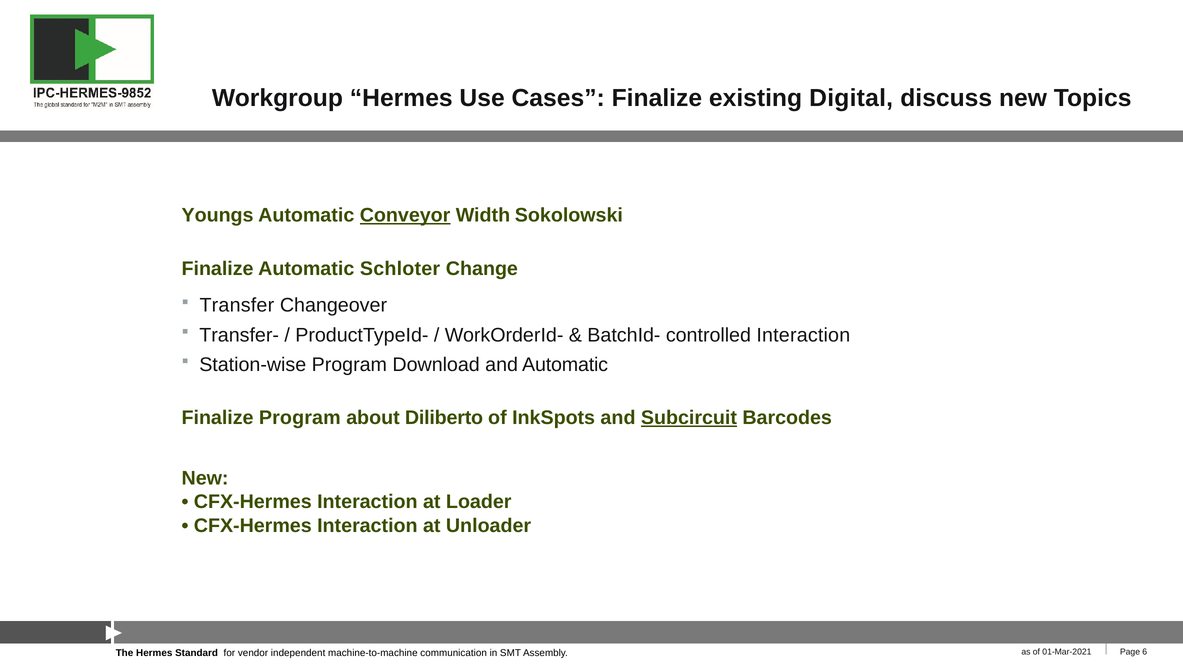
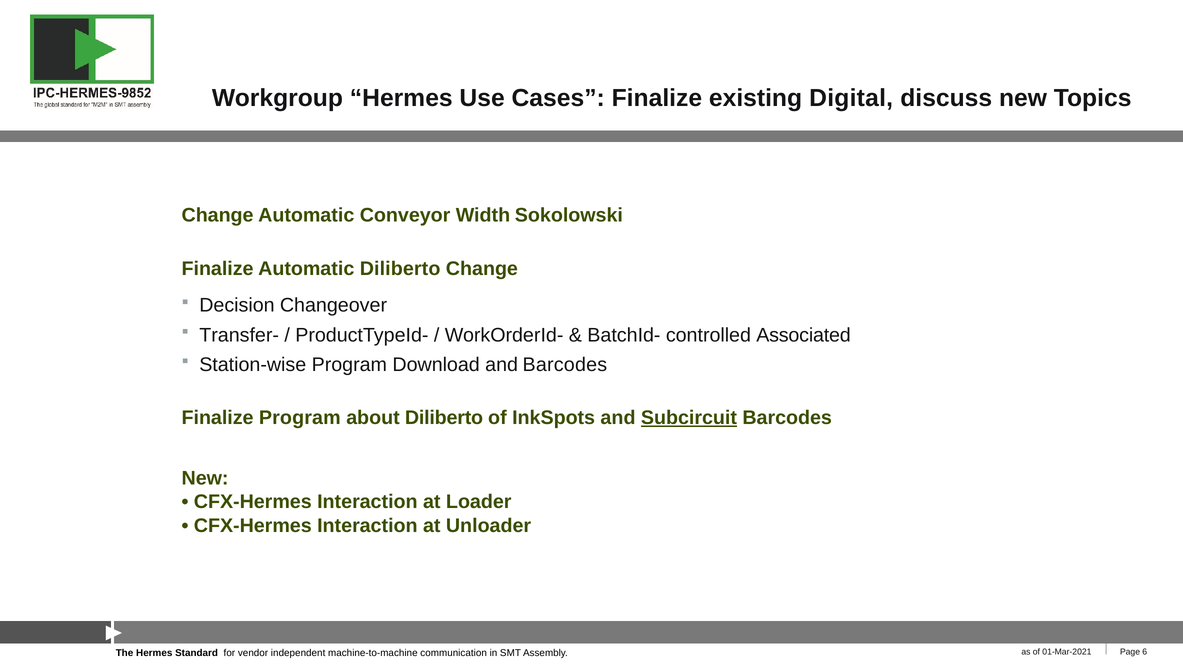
Youngs: Youngs -> Change (218, 216)
Conveyor underline: present -> none (405, 216)
Automatic Schloter: Schloter -> Diliberto (400, 269)
Transfer: Transfer -> Decision (237, 306)
controlled Interaction: Interaction -> Associated (804, 335)
and Automatic: Automatic -> Barcodes (565, 365)
